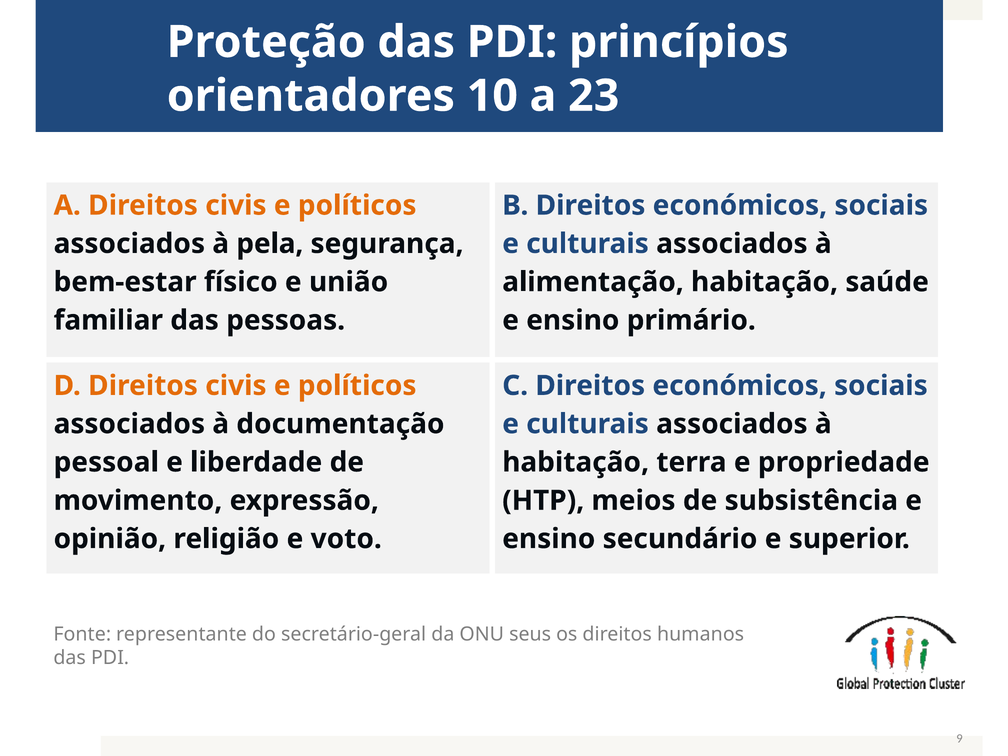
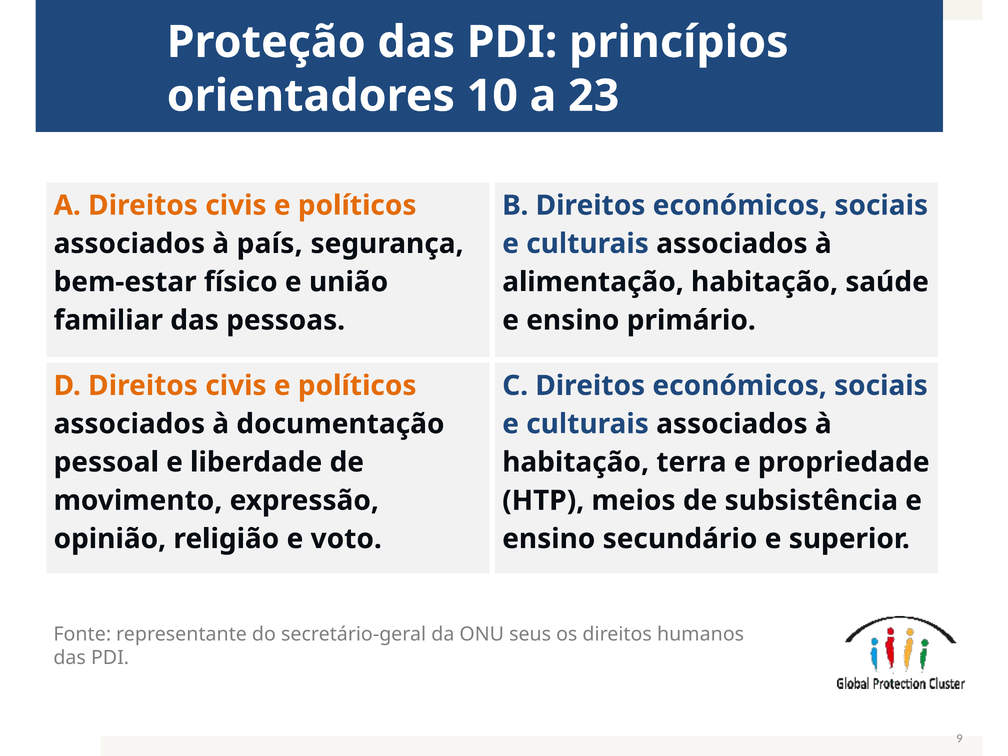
pela: pela -> país (270, 244)
